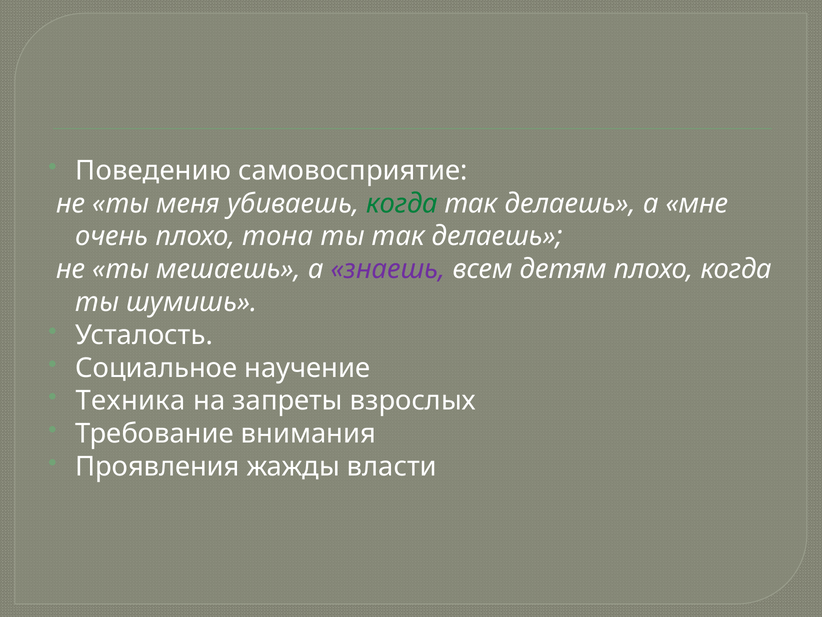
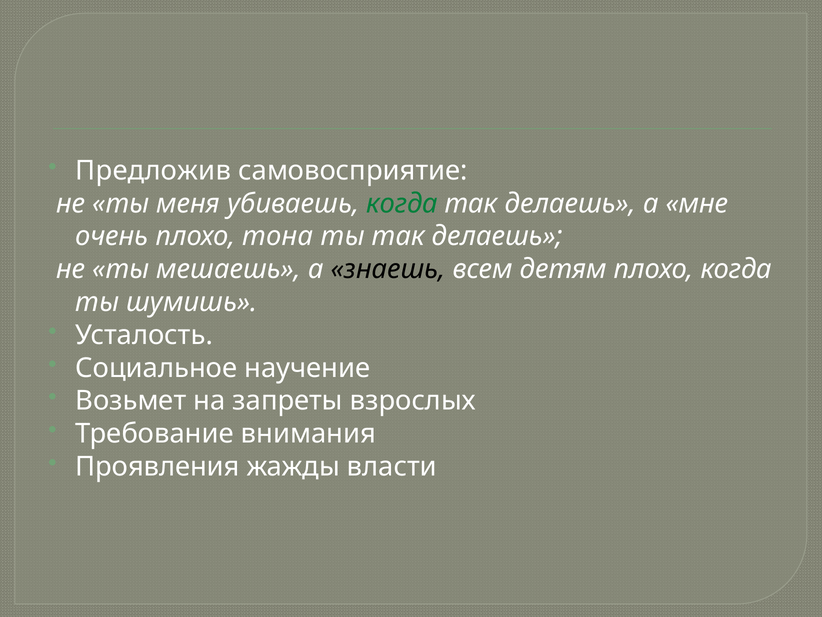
Поведению: Поведению -> Предложив (153, 170)
знаешь colour: purple -> black (388, 269)
Техника: Техника -> Возьмет (131, 401)
